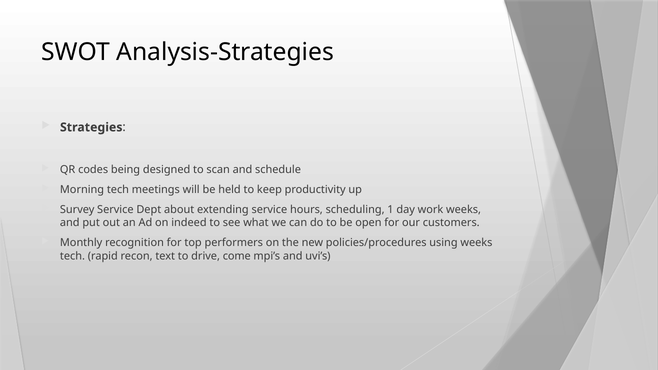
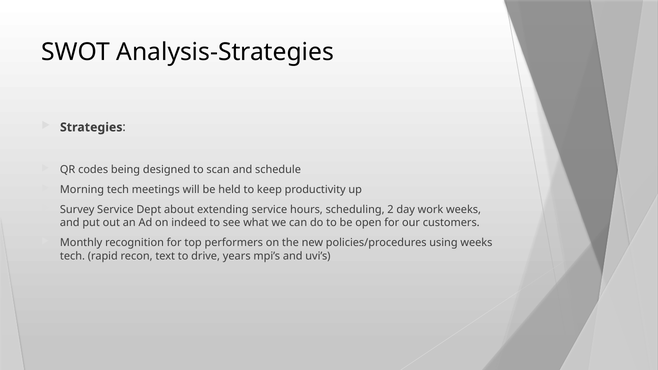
1: 1 -> 2 (390, 210)
come: come -> years (237, 256)
